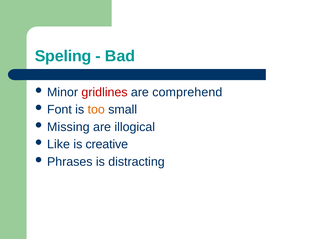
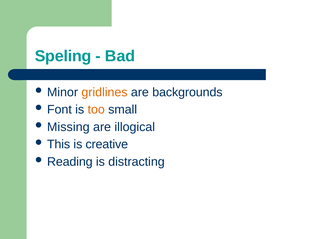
gridlines colour: red -> orange (104, 92)
comprehend: comprehend -> backgrounds (187, 92)
Like: Like -> This (59, 144)
Phrases: Phrases -> Reading (70, 162)
